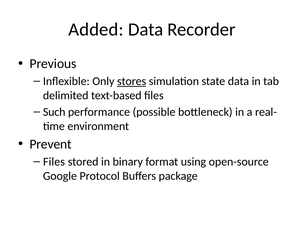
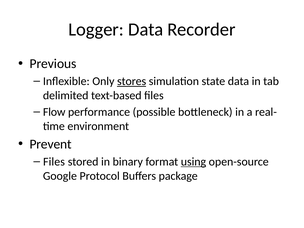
Added: Added -> Logger (96, 29)
Such: Such -> Flow (54, 112)
using underline: none -> present (193, 162)
